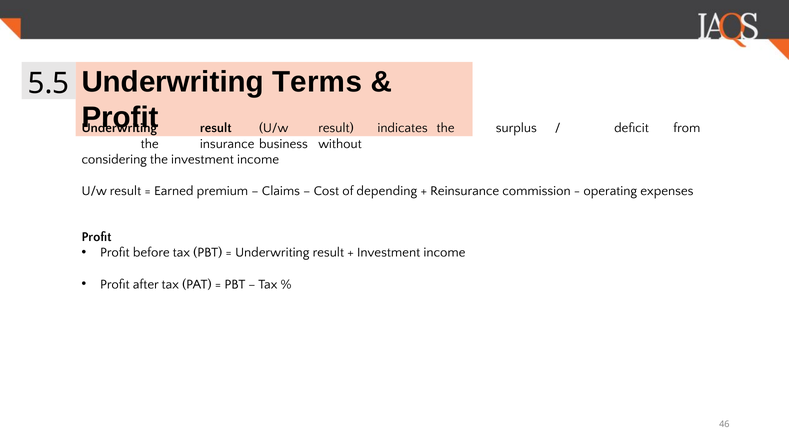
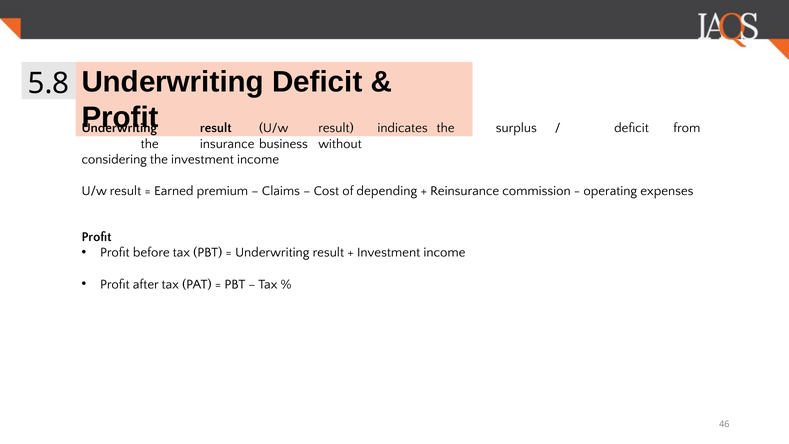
Underwriting Terms: Terms -> Deficit (317, 82)
5.5: 5.5 -> 5.8 (49, 83)
